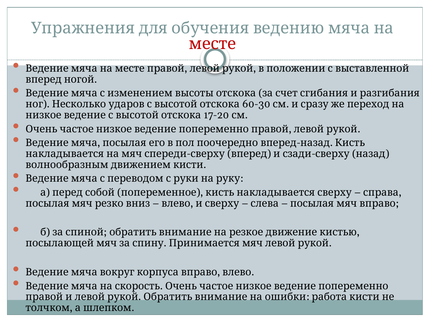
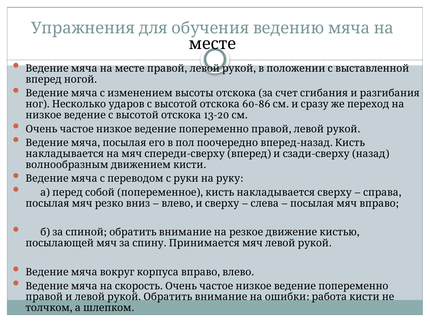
месте colour: red -> black (213, 44)
60-30: 60-30 -> 60-86 (256, 104)
17-20: 17-20 -> 13-20 (216, 115)
